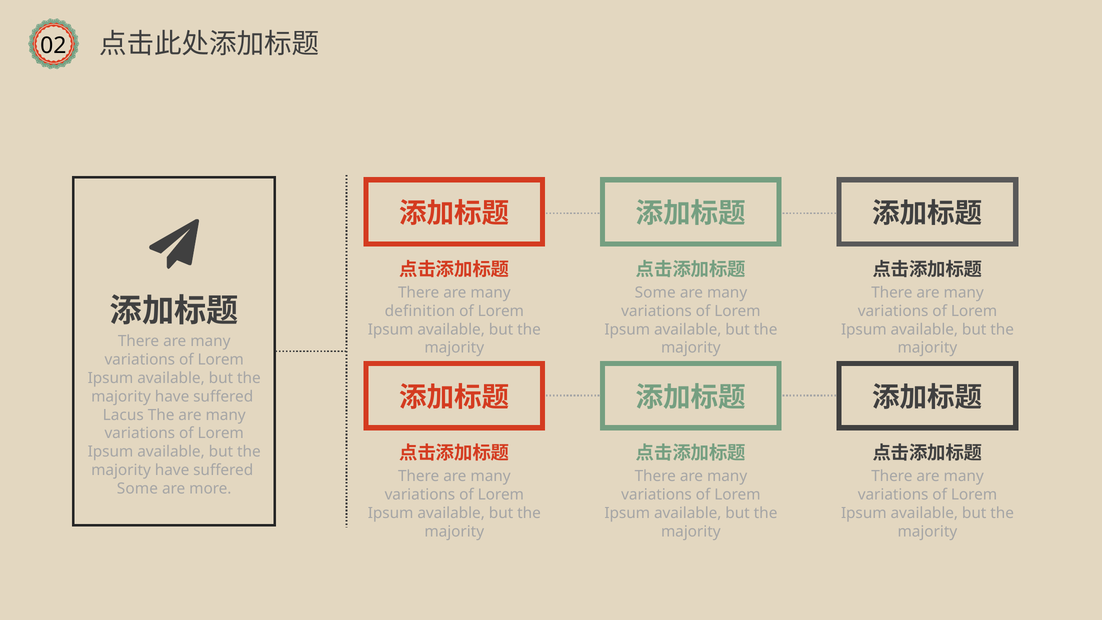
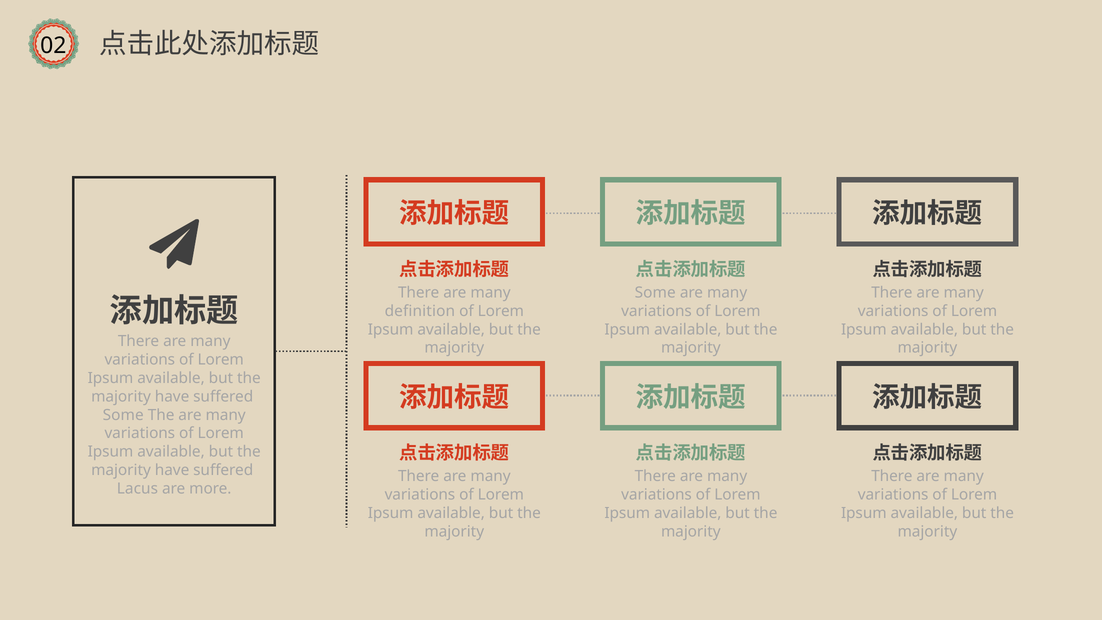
Lacus: Lacus -> Some (123, 415)
Some: Some -> Lacus (137, 488)
